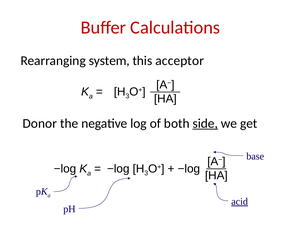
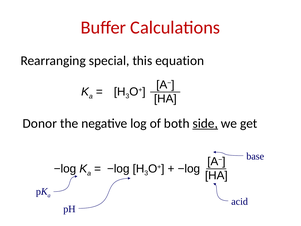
system: system -> special (109, 61)
acceptor: acceptor -> equation (180, 61)
acid underline: present -> none (240, 201)
